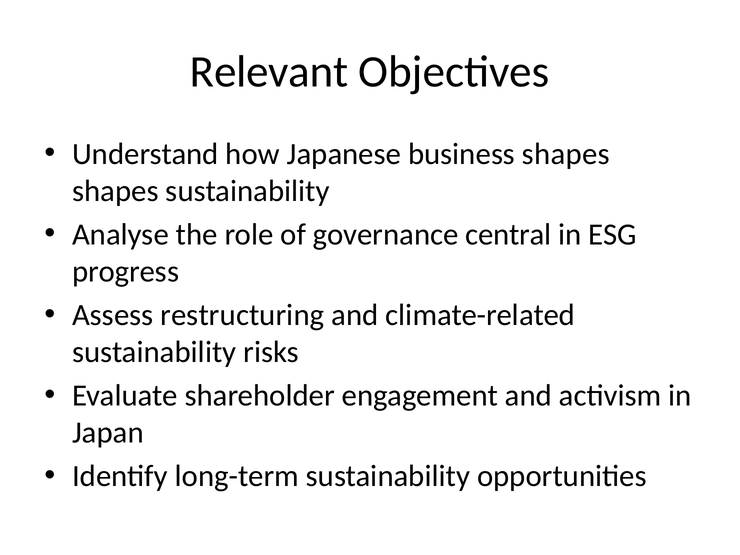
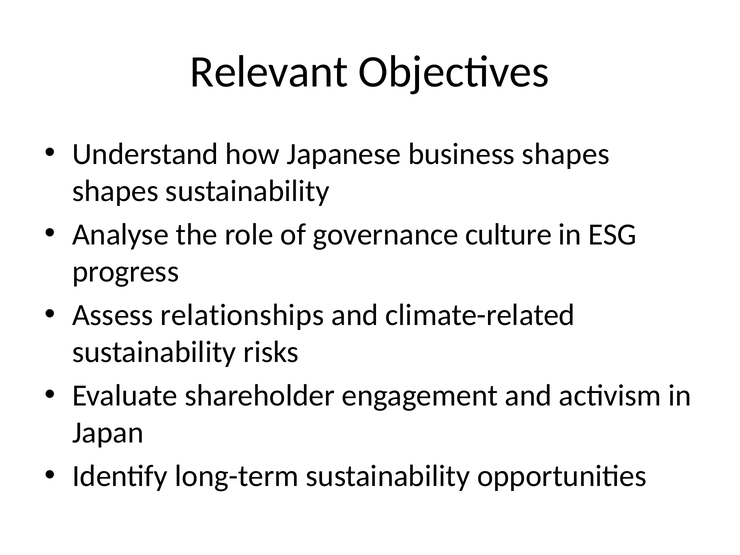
central: central -> culture (508, 234)
restructuring: restructuring -> relationships (242, 315)
